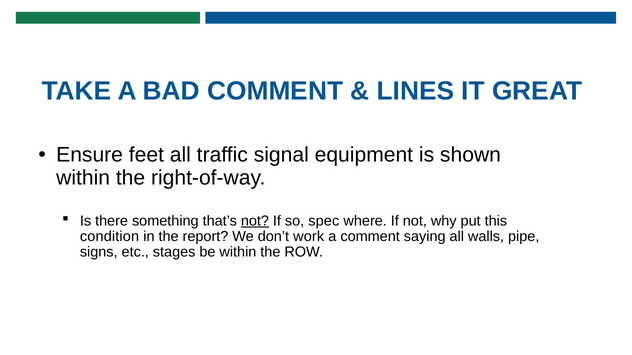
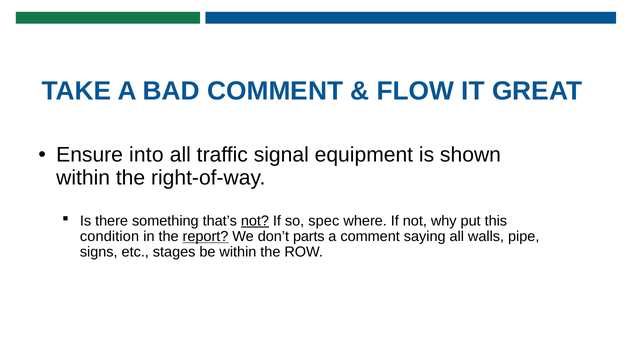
LINES: LINES -> FLOW (415, 91)
feet: feet -> into (146, 155)
report underline: none -> present (205, 237)
work: work -> parts (309, 237)
